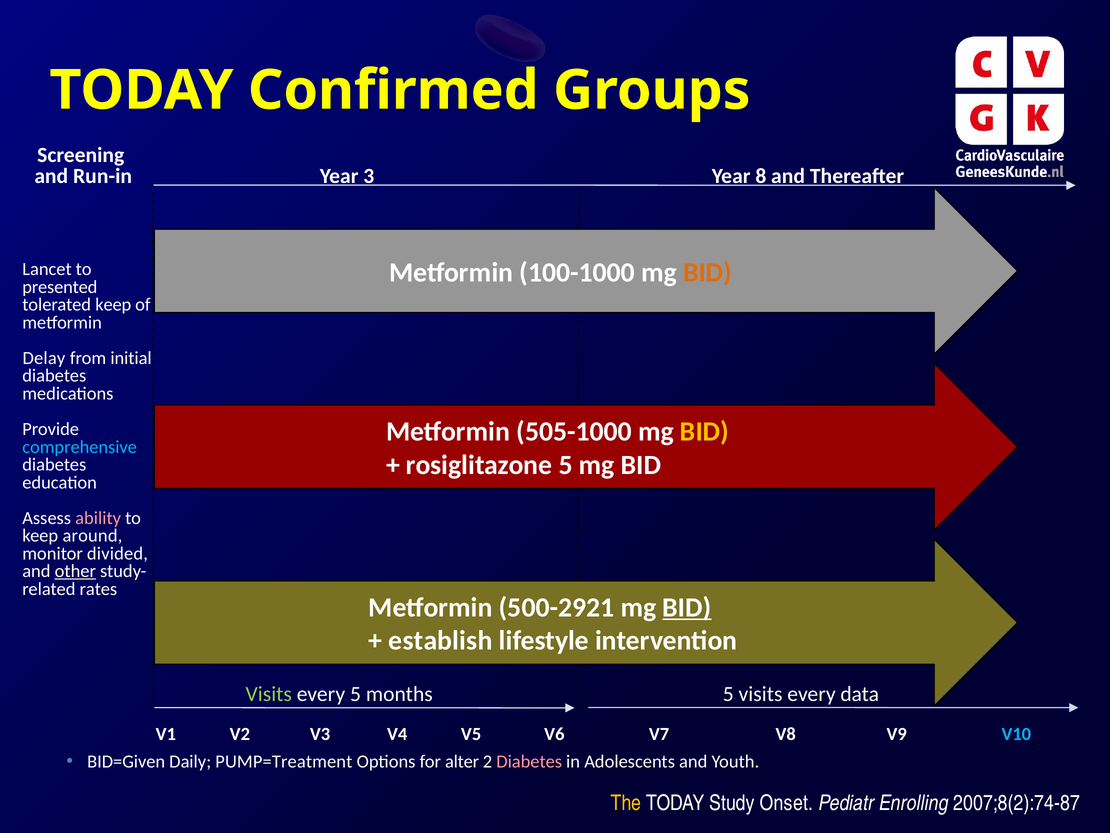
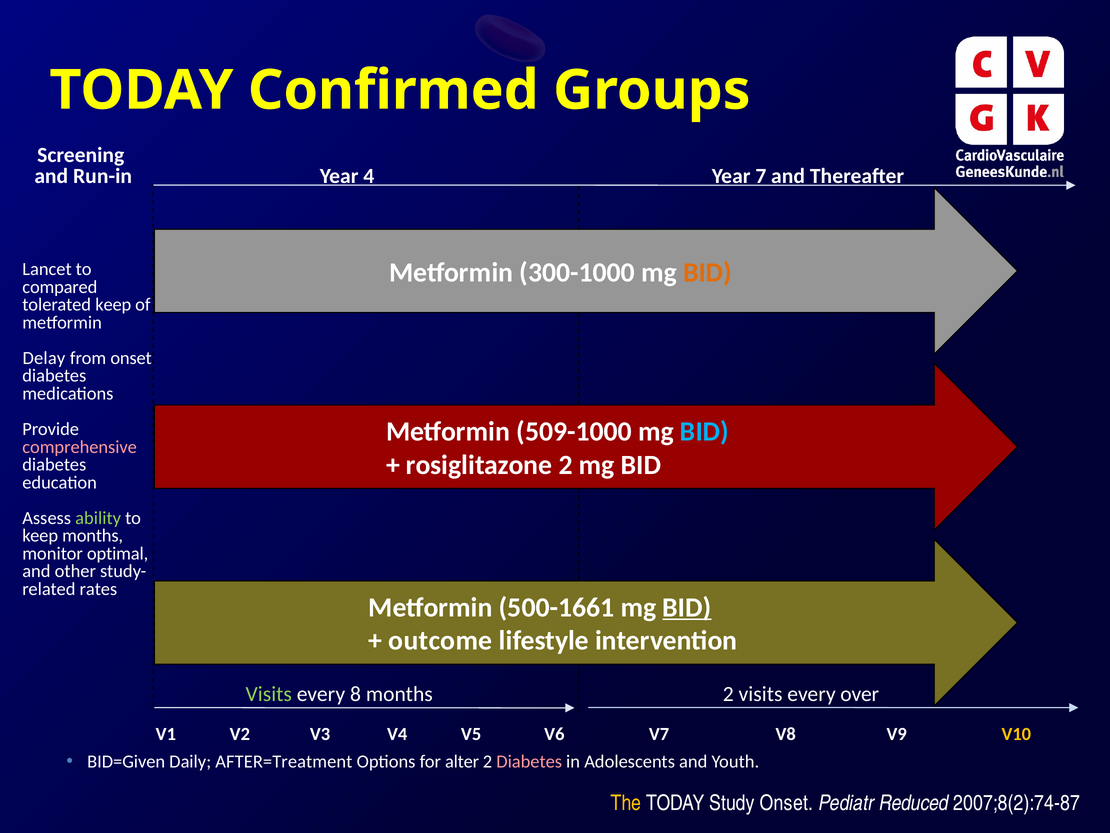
3: 3 -> 4 (369, 176)
8: 8 -> 7 (761, 176)
100-1000: 100-1000 -> 300-1000 (577, 272)
presented: presented -> compared (60, 287)
from initial: initial -> onset (131, 358)
505-1000: 505-1000 -> 509-1000 (574, 431)
BID colour: yellow -> light blue (704, 431)
comprehensive colour: light blue -> pink (80, 447)
rosiglitazone 5: 5 -> 2 (566, 465)
ability colour: pink -> light green (98, 518)
keep around: around -> months (93, 535)
divided: divided -> optimal (118, 553)
other underline: present -> none (75, 571)
500-2921: 500-2921 -> 500-1661 (557, 607)
establish: establish -> outcome (440, 640)
every 5: 5 -> 8 (355, 694)
months 5: 5 -> 2 (728, 694)
data: data -> over (860, 694)
V10 colour: light blue -> yellow (1016, 734)
PUMP=Treatment: PUMP=Treatment -> AFTER=Treatment (284, 761)
Enrolling: Enrolling -> Reduced (914, 803)
